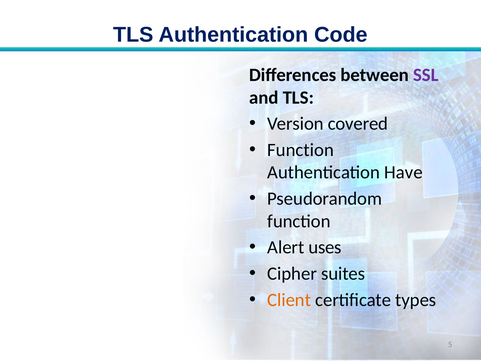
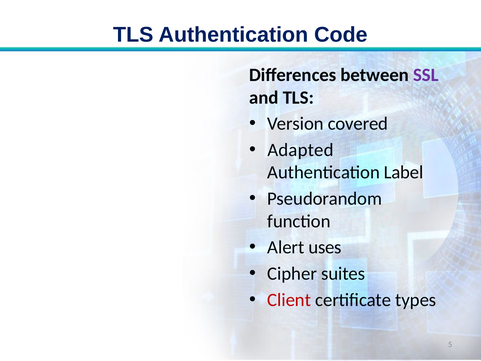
Function: Function -> Adapted (301, 150)
Have: Have -> Label (404, 172)
Client colour: orange -> red (289, 300)
